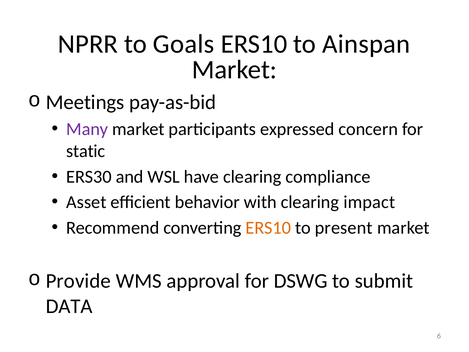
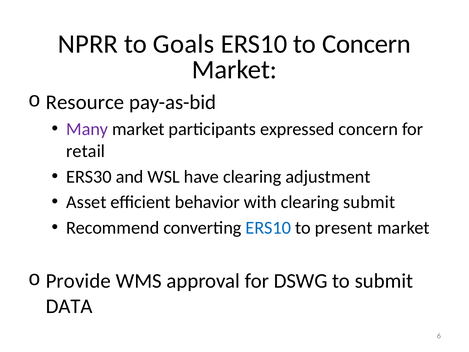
to Ainspan: Ainspan -> Concern (366, 44)
Meetings: Meetings -> Resource (85, 102)
static: static -> retail (86, 151)
compliance: compliance -> adjustment (328, 177)
clearing impact: impact -> submit (369, 202)
ERS10 colour: orange -> blue (268, 228)
